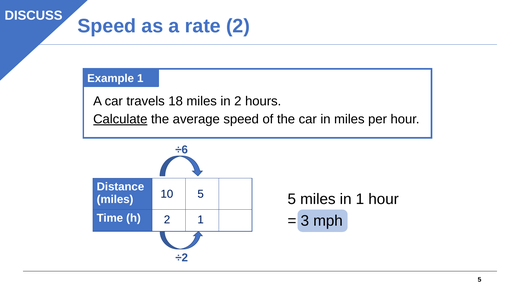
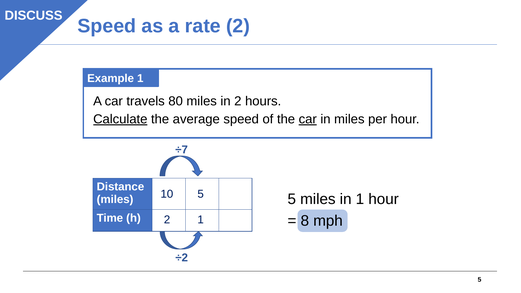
18: 18 -> 80 (176, 101)
car underline: none -> present (308, 119)
÷6: ÷6 -> ÷7 (182, 150)
3: 3 -> 8 (305, 221)
